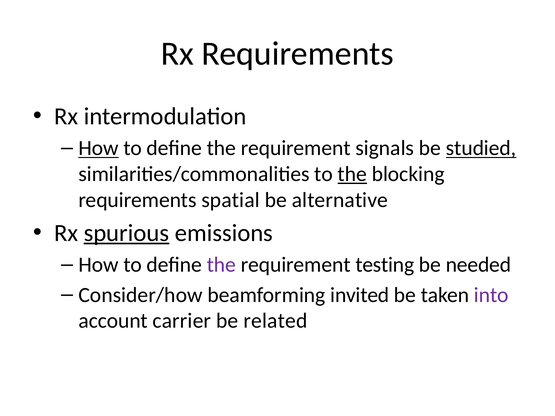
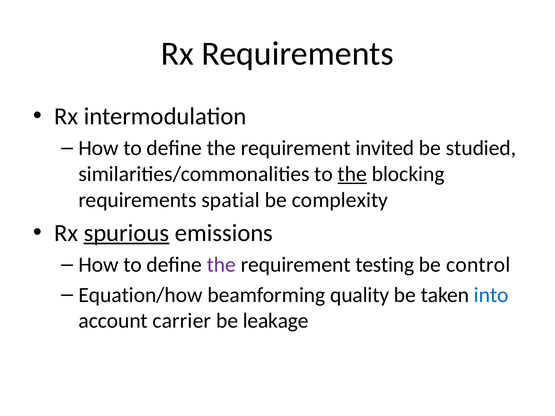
How underline: present -> none (98, 148)
signals: signals -> invited (385, 148)
studied underline: present -> none (481, 148)
alternative: alternative -> complexity (340, 200)
needed: needed -> control (478, 265)
Consider/how: Consider/how -> Equation/how (141, 295)
invited: invited -> quality (360, 295)
into colour: purple -> blue (491, 295)
related: related -> leakage (276, 321)
